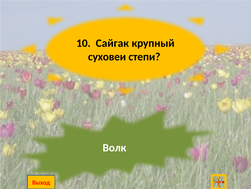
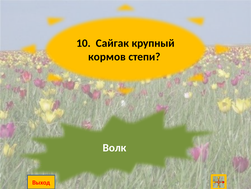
суховеи: суховеи -> кормов (107, 56)
